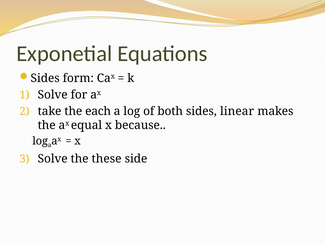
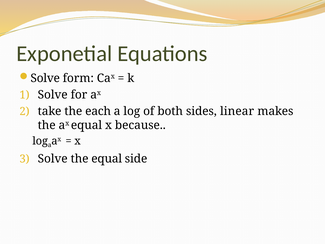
Sides: Sides -> Solve (45, 78)
the these: these -> equal (107, 159)
